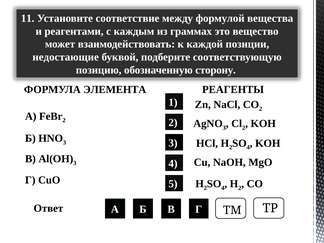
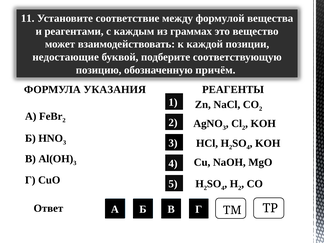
сторону: сторону -> причём (215, 70)
ЭЛЕМЕНТА: ЭЛЕМЕНТА -> УКАЗАНИЯ (115, 89)
